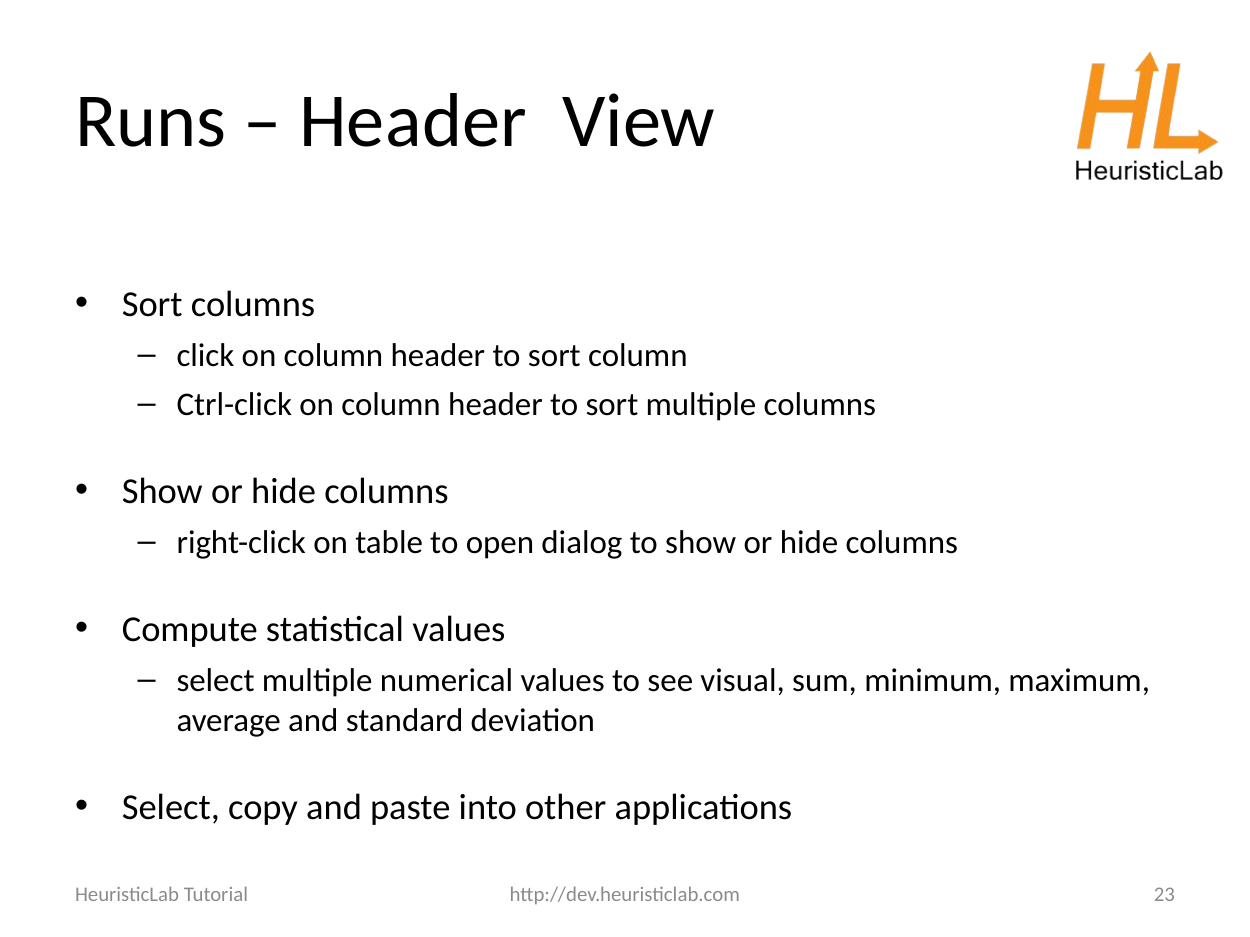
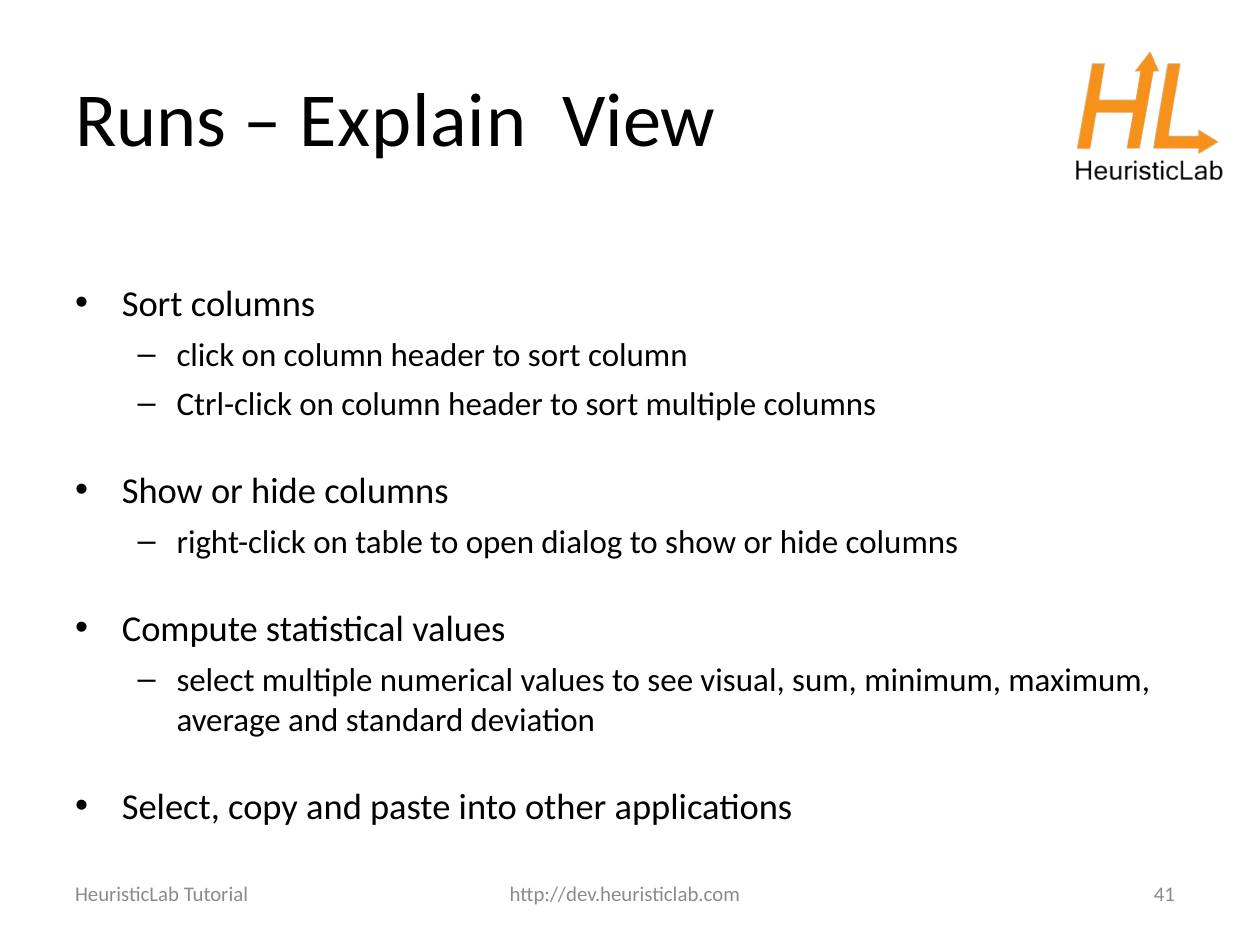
Header: Header -> Explain (413, 121)
23: 23 -> 41 (1164, 895)
